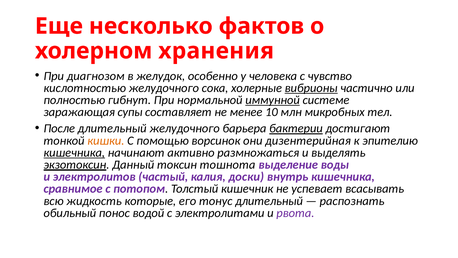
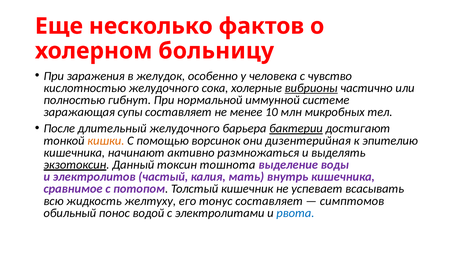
хранения: хранения -> больницу (216, 51)
диагнозом: диагнозом -> заражения (96, 76)
иммунной underline: present -> none (273, 100)
кишечника underline: present -> none (74, 152)
доски: доски -> мать (246, 177)
которые: которые -> желтуху (150, 201)
тонус длительный: длительный -> составляет (269, 201)
распознать: распознать -> симптомов (352, 201)
рвота colour: purple -> blue (295, 213)
